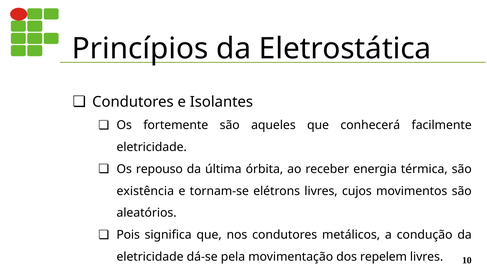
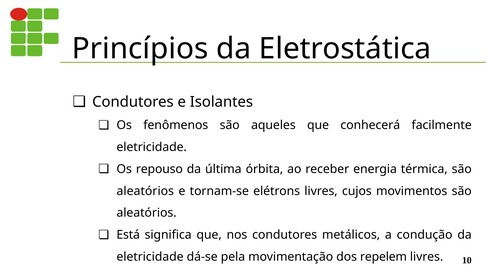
fortemente: fortemente -> fenômenos (176, 125)
existência: existência -> aleatórios (145, 191)
Pois: Pois -> Está (128, 235)
